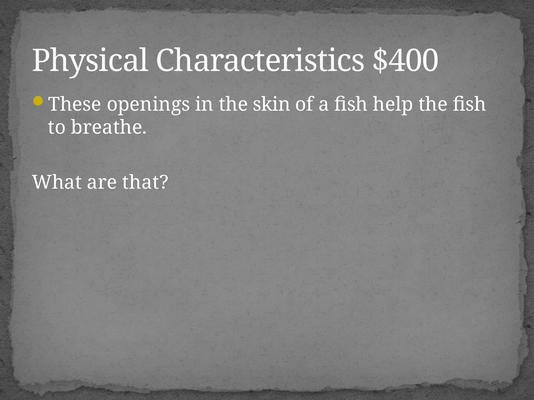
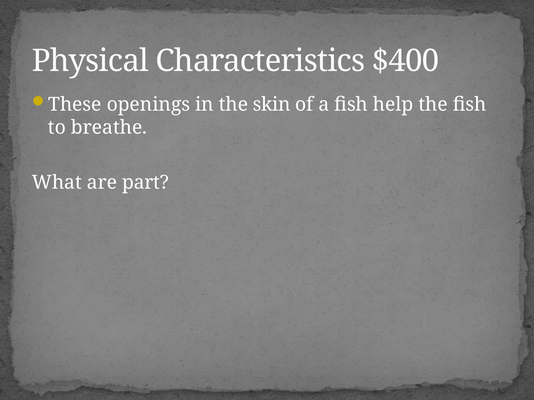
that: that -> part (146, 183)
